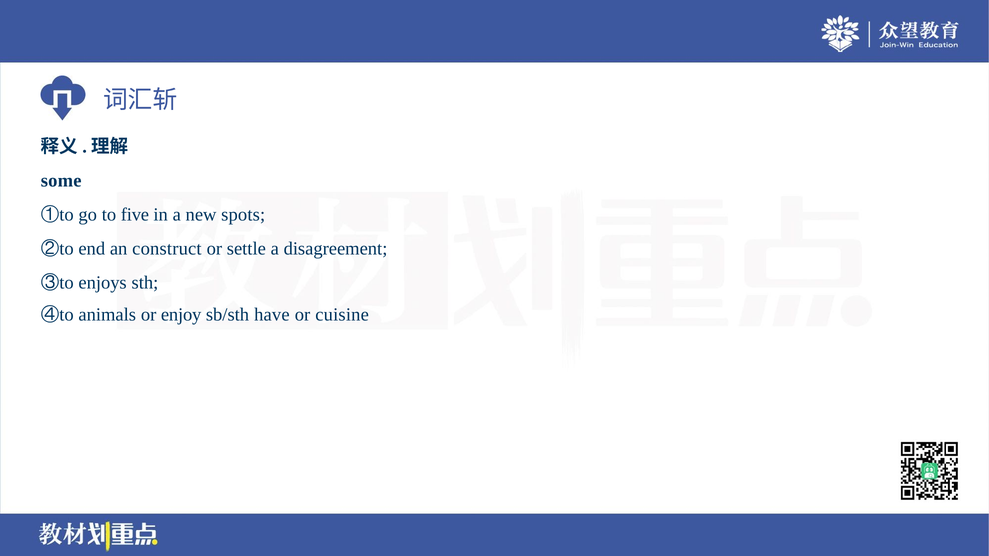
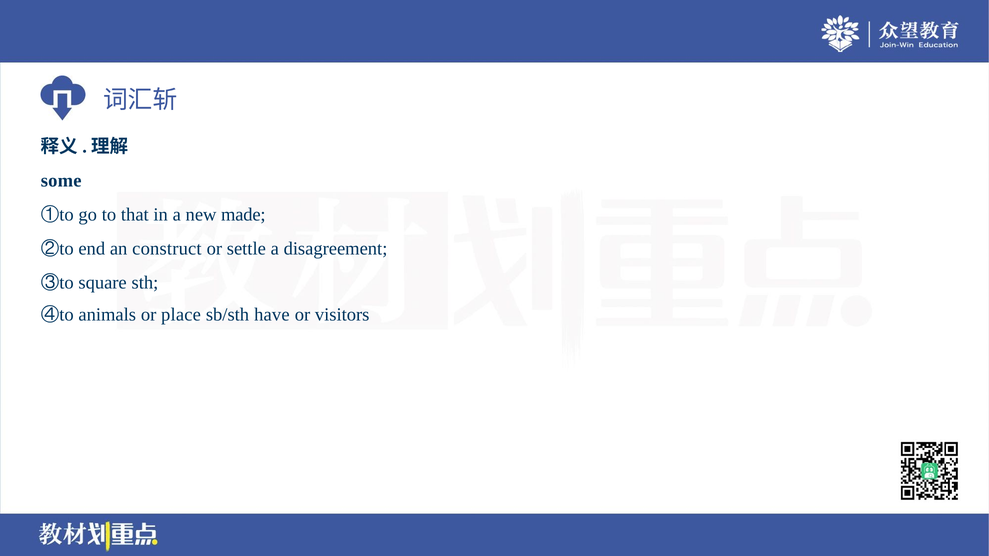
five: five -> that (135, 215)
spots: spots -> made (243, 215)
enjoys: enjoys -> square (103, 283)
enjoy: enjoy -> place (181, 315)
cuisine: cuisine -> visitors (342, 315)
